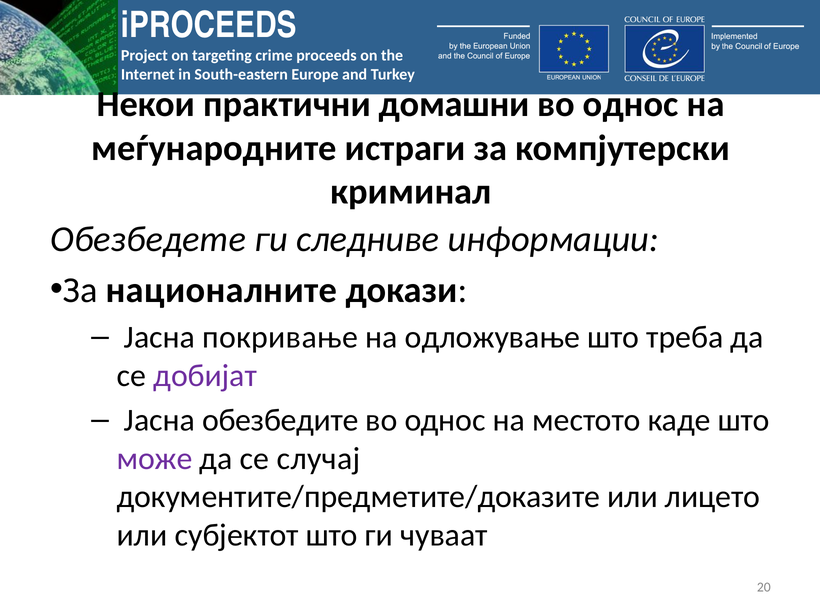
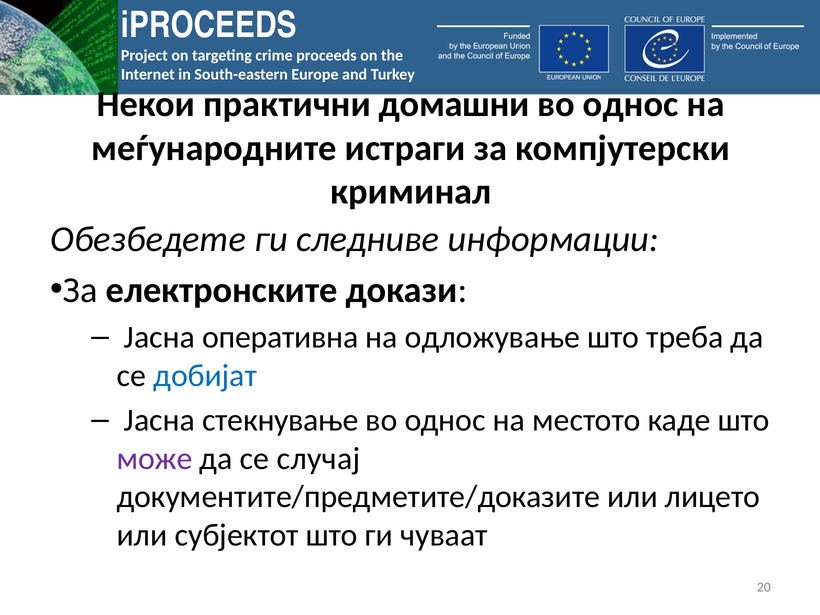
националните: националните -> електронските (222, 290)
покривање: покривање -> оперативна (280, 337)
добијат colour: purple -> blue (205, 376)
обезбедите: обезбедите -> стекнување (280, 420)
